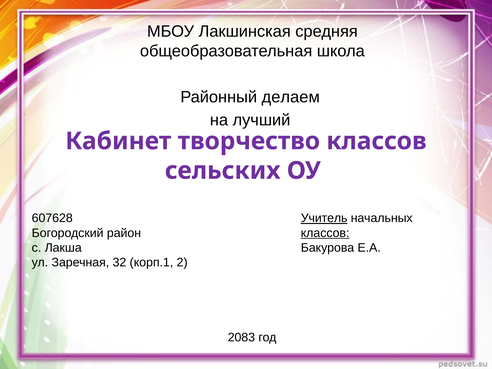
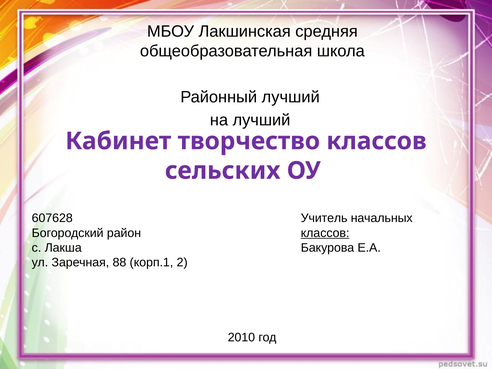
Районный делаем: делаем -> лучший (291, 97)
Учитель underline: present -> none (324, 218)
32: 32 -> 88 (119, 262)
2083: 2083 -> 2010 (241, 337)
